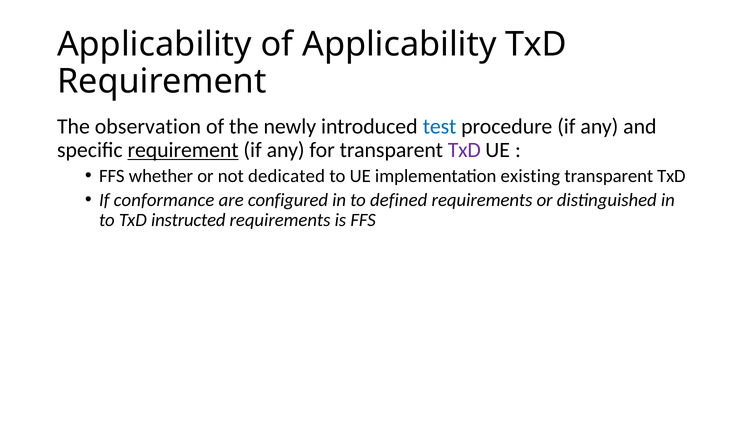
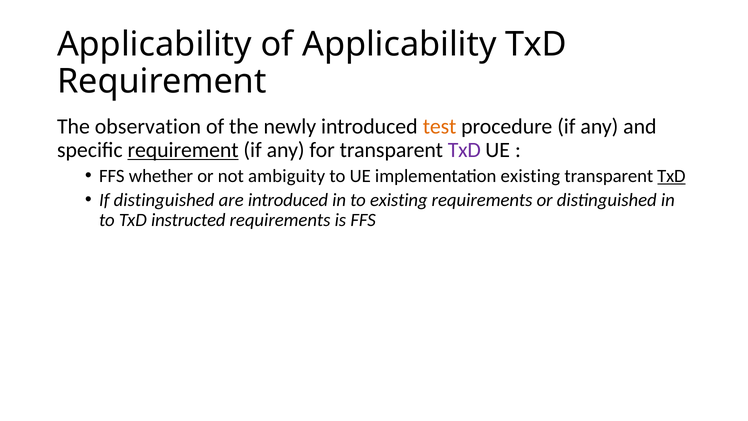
test colour: blue -> orange (440, 126)
dedicated: dedicated -> ambiguity (287, 176)
TxD underline: none -> present (671, 176)
If conformance: conformance -> distinguished (164, 200)
are configured: configured -> introduced (288, 200)
to defined: defined -> existing (399, 200)
